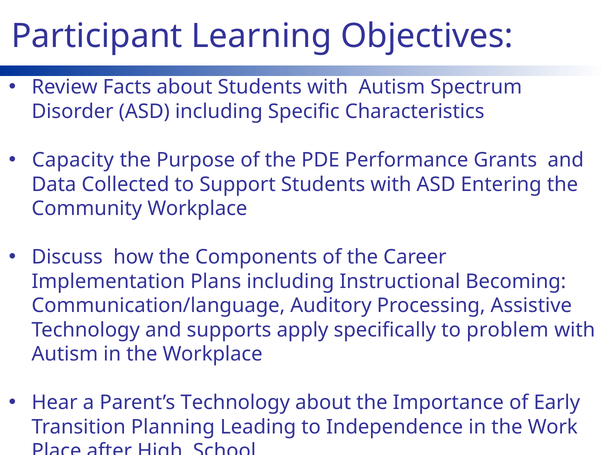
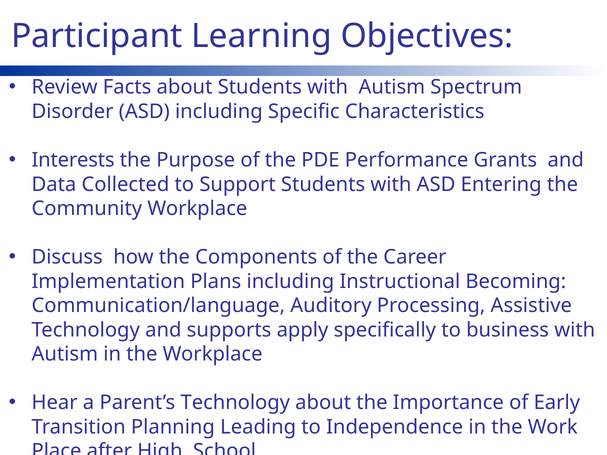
Capacity: Capacity -> Interests (73, 160)
problem: problem -> business (508, 330)
